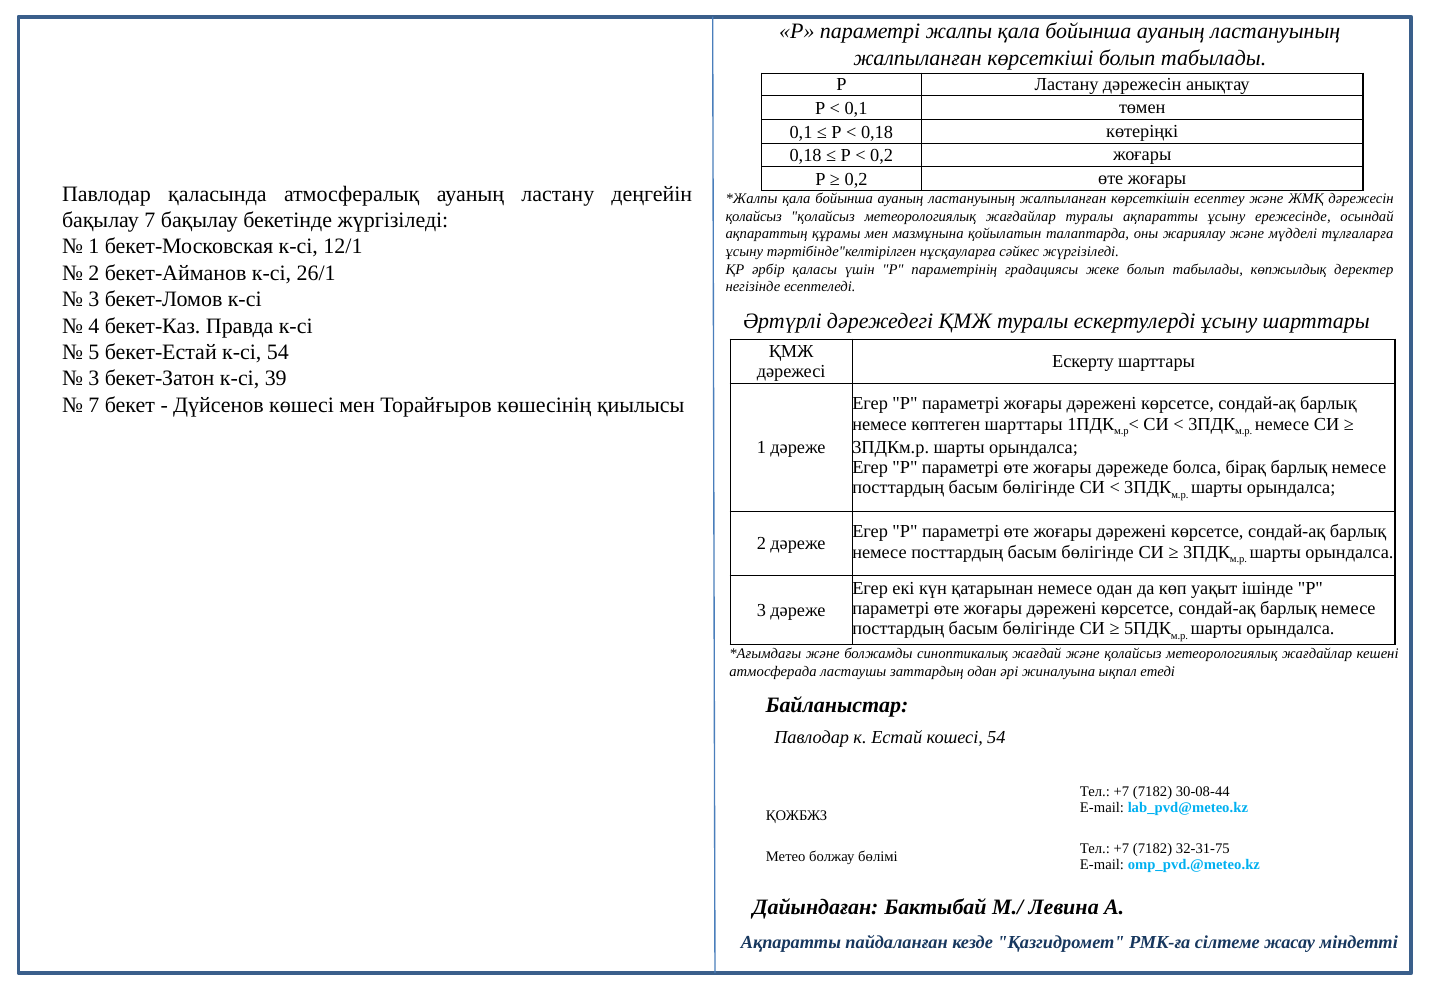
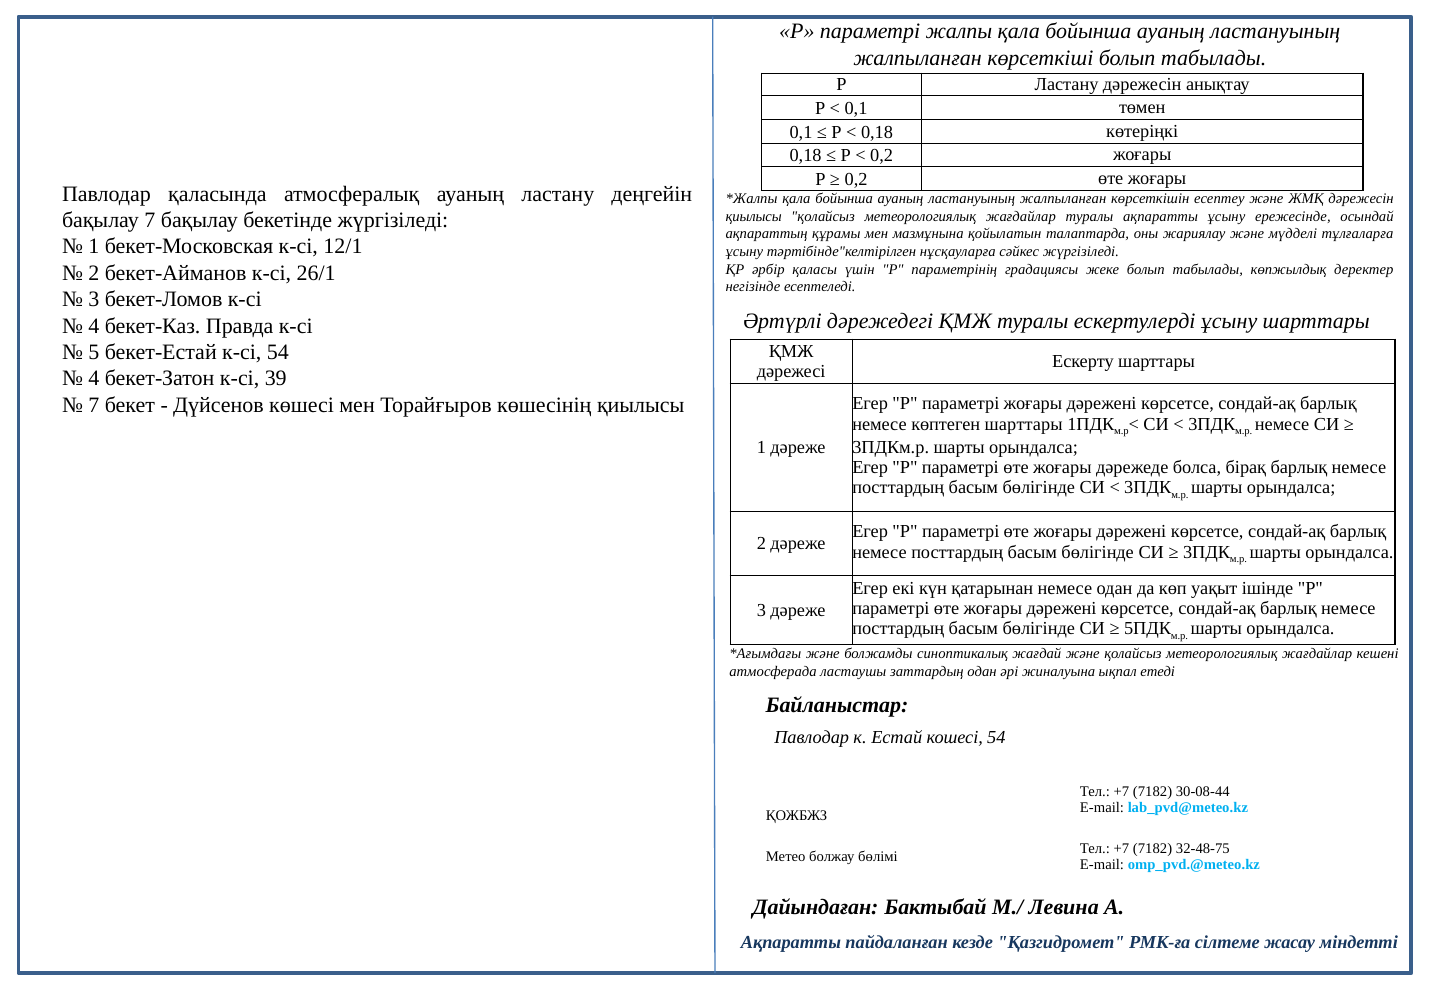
қолайсыз: қолайсыз -> қиылысы (754, 217)
3: 3 -> 4 (94, 379)
32-31-75: 32-31-75 -> 32-48-75 (1203, 849)
